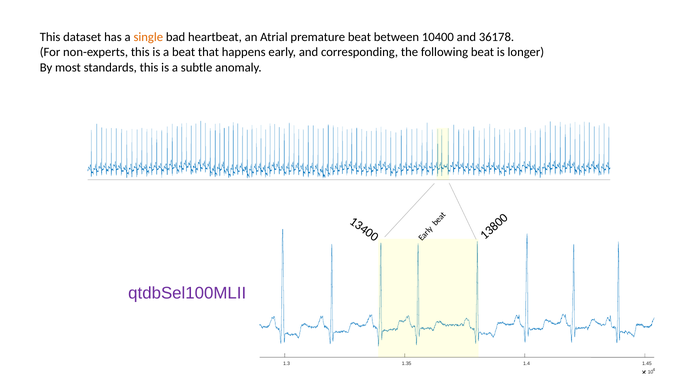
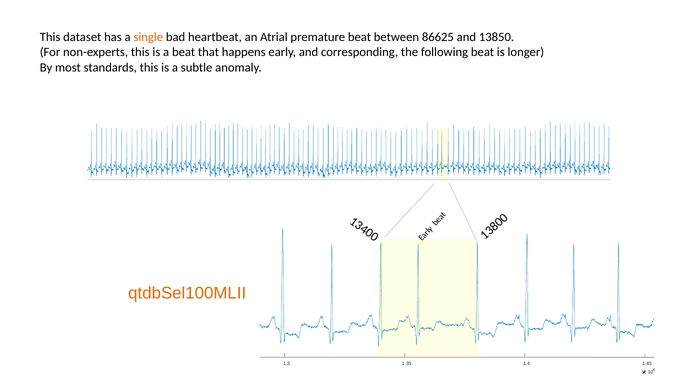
10400: 10400 -> 86625 (438, 37)
36178: 36178 -> 13850 (497, 37)
qtdbSel100MLII colour: purple -> orange (187, 293)
